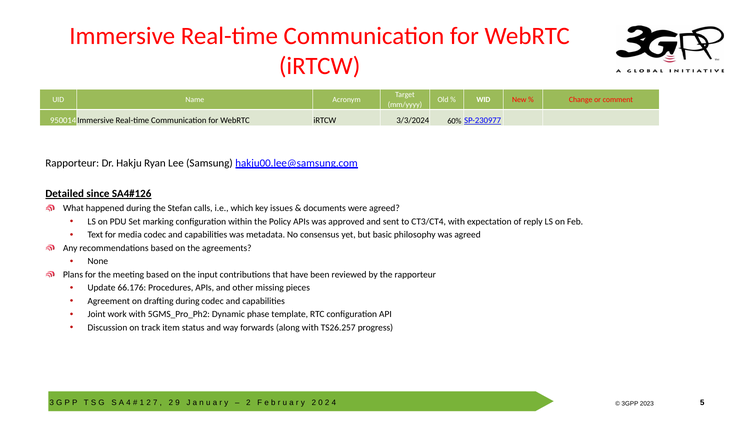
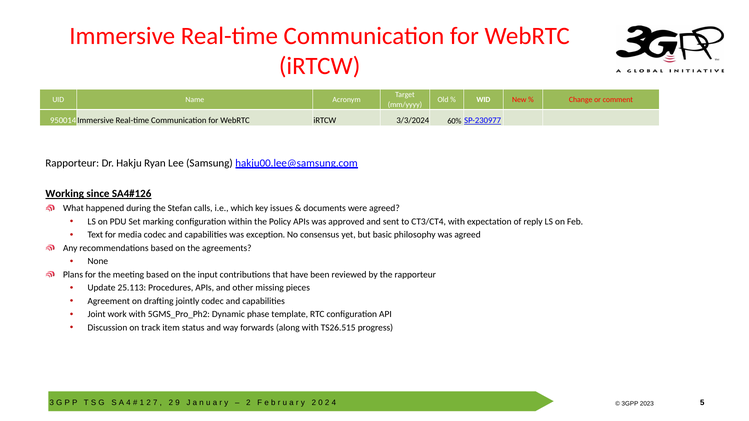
Detailed: Detailed -> Working (65, 194)
metadata: metadata -> exception (266, 235)
66.176: 66.176 -> 25.113 (132, 288)
drafting during: during -> jointly (188, 301)
TS26.257: TS26.257 -> TS26.515 (338, 328)
